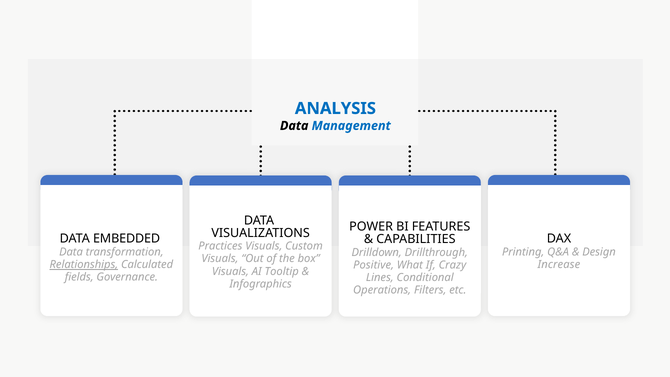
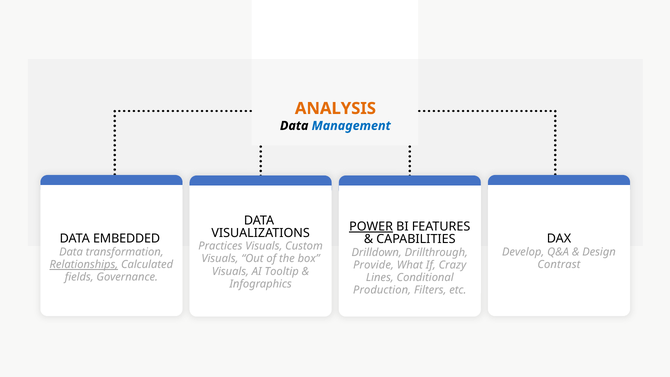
ANALYSIS colour: blue -> orange (335, 108)
POWER underline: none -> present (371, 227)
Printing: Printing -> Develop (523, 252)
Increase: Increase -> Contrast (559, 265)
Positive: Positive -> Provide (374, 265)
Operations: Operations -> Production (382, 290)
